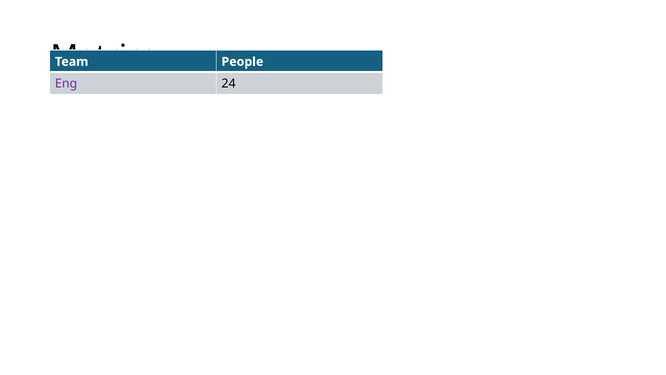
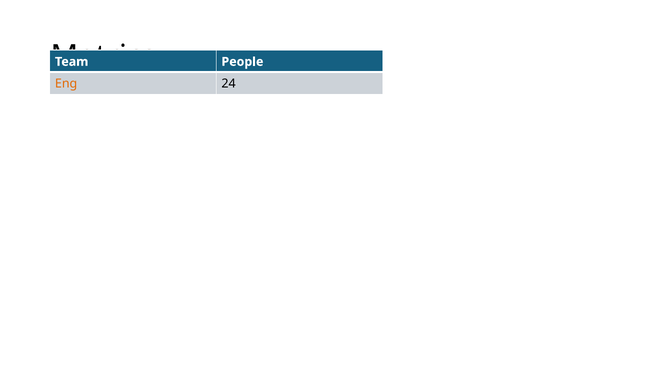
Eng colour: purple -> orange (66, 84)
